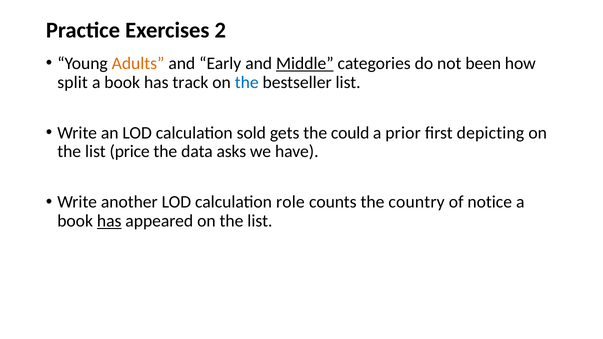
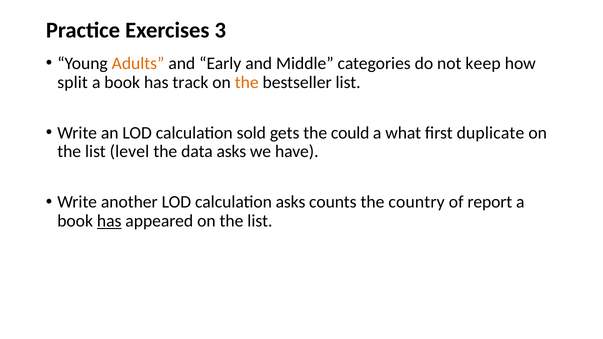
2: 2 -> 3 (220, 30)
Middle underline: present -> none (305, 63)
been: been -> keep (483, 63)
the colour: blue -> orange (247, 82)
prior: prior -> what (403, 133)
depicting: depicting -> duplicate (490, 133)
price: price -> level (129, 152)
calculation role: role -> asks (291, 202)
notice: notice -> report (490, 202)
